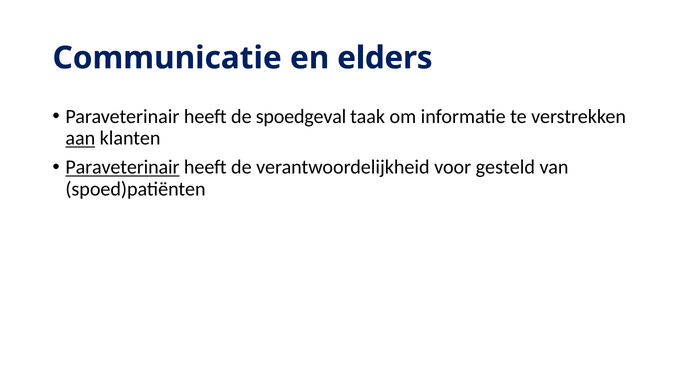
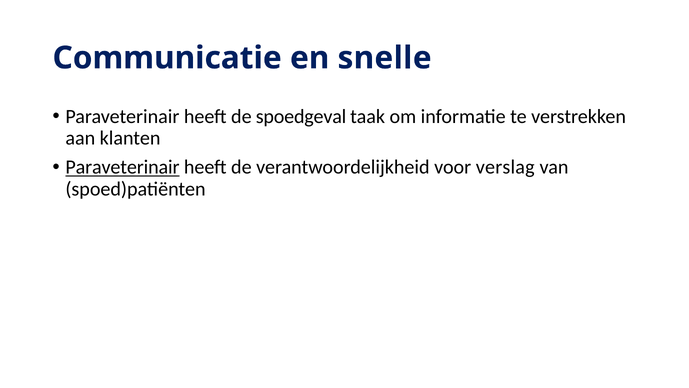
elders: elders -> snelle (385, 58)
aan underline: present -> none (80, 138)
gesteld: gesteld -> verslag (505, 167)
